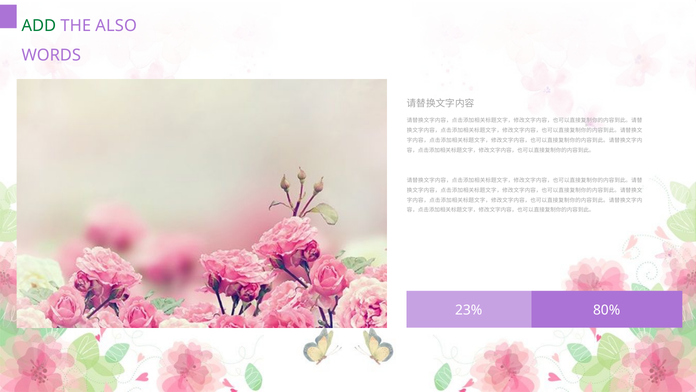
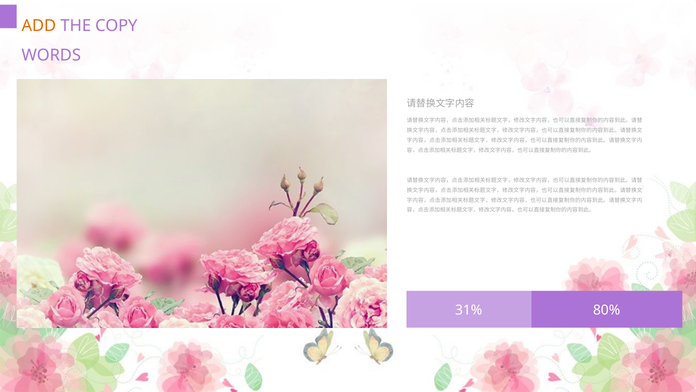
ADD colour: green -> orange (39, 26)
ALSO: ALSO -> COPY (116, 26)
23%: 23% -> 31% (469, 310)
